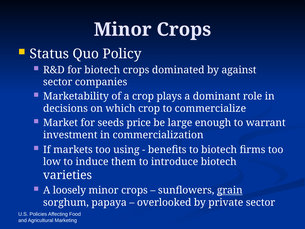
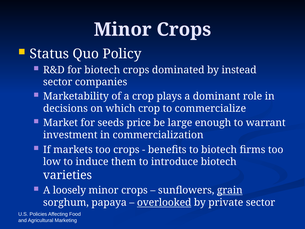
against: against -> instead (239, 70)
too using: using -> crops (126, 149)
overlooked underline: none -> present (164, 202)
